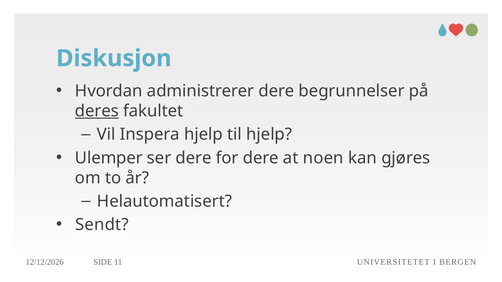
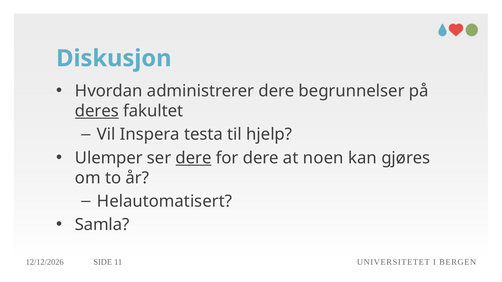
Inspera hjelp: hjelp -> testa (203, 135)
dere underline: none -> present (194, 158)
Sendt: Sendt -> Samla (102, 225)
